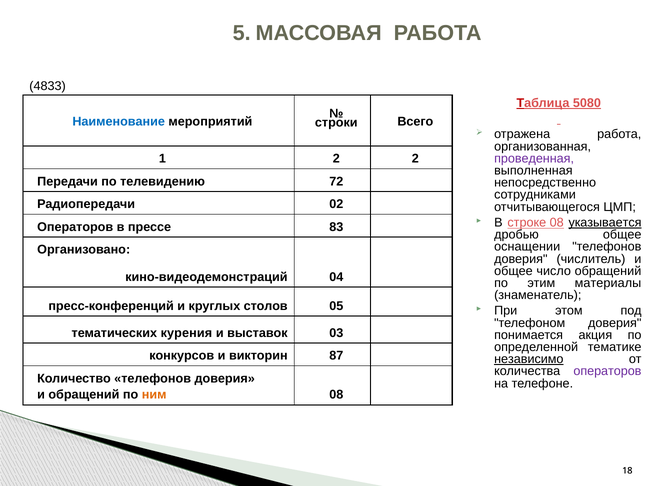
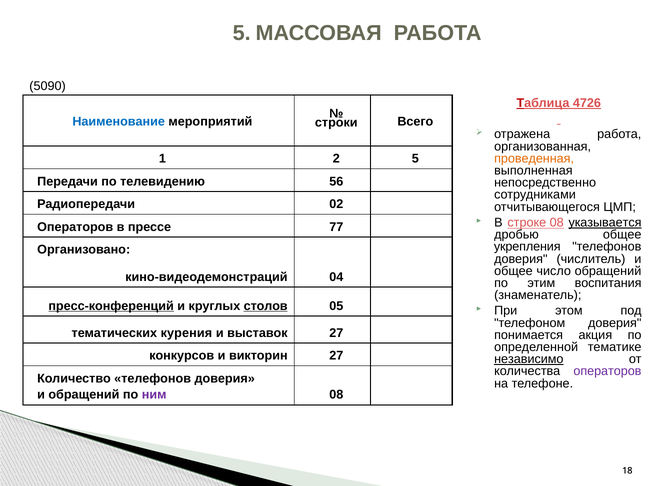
4833: 4833 -> 5090 (48, 86)
5080: 5080 -> 4726 (587, 103)
проведенная colour: purple -> orange (534, 159)
2 2: 2 -> 5 (415, 159)
72: 72 -> 56 (336, 181)
83: 83 -> 77 (336, 227)
оснащении: оснащении -> укрепления (527, 247)
материалы: материалы -> воспитания (608, 283)
пресс-конференций underline: none -> present (111, 306)
столов underline: none -> present (266, 306)
выставок 03: 03 -> 27 (336, 333)
викторин 87: 87 -> 27 (336, 356)
ним colour: orange -> purple (154, 395)
